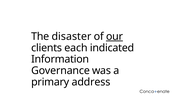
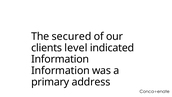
disaster: disaster -> secured (71, 36)
our underline: present -> none (115, 36)
each: each -> level (76, 48)
Governance: Governance -> Information (61, 70)
